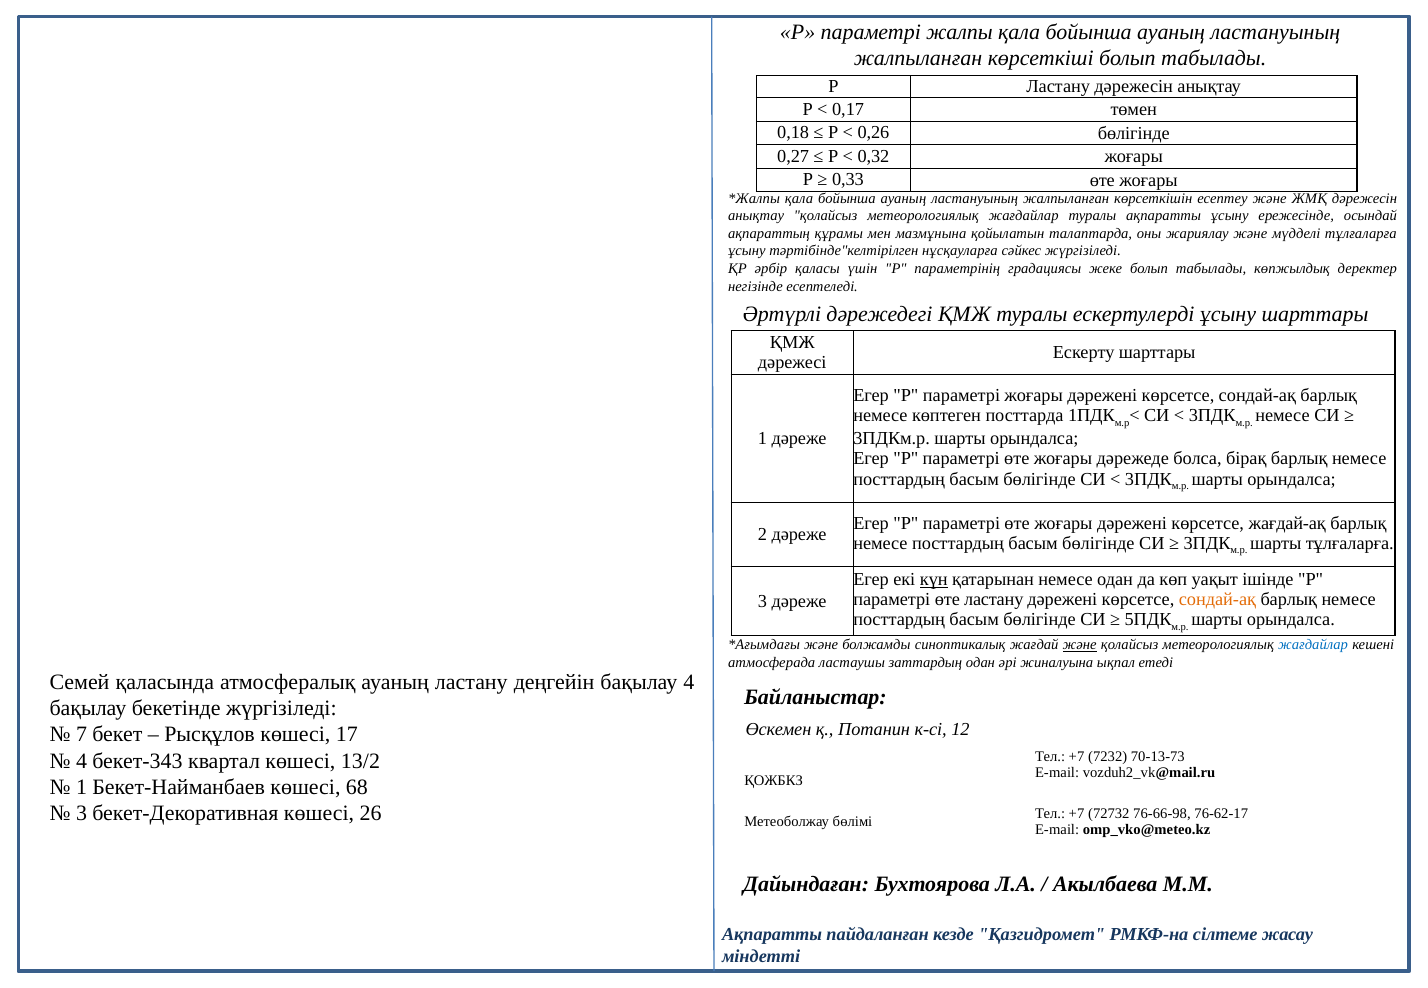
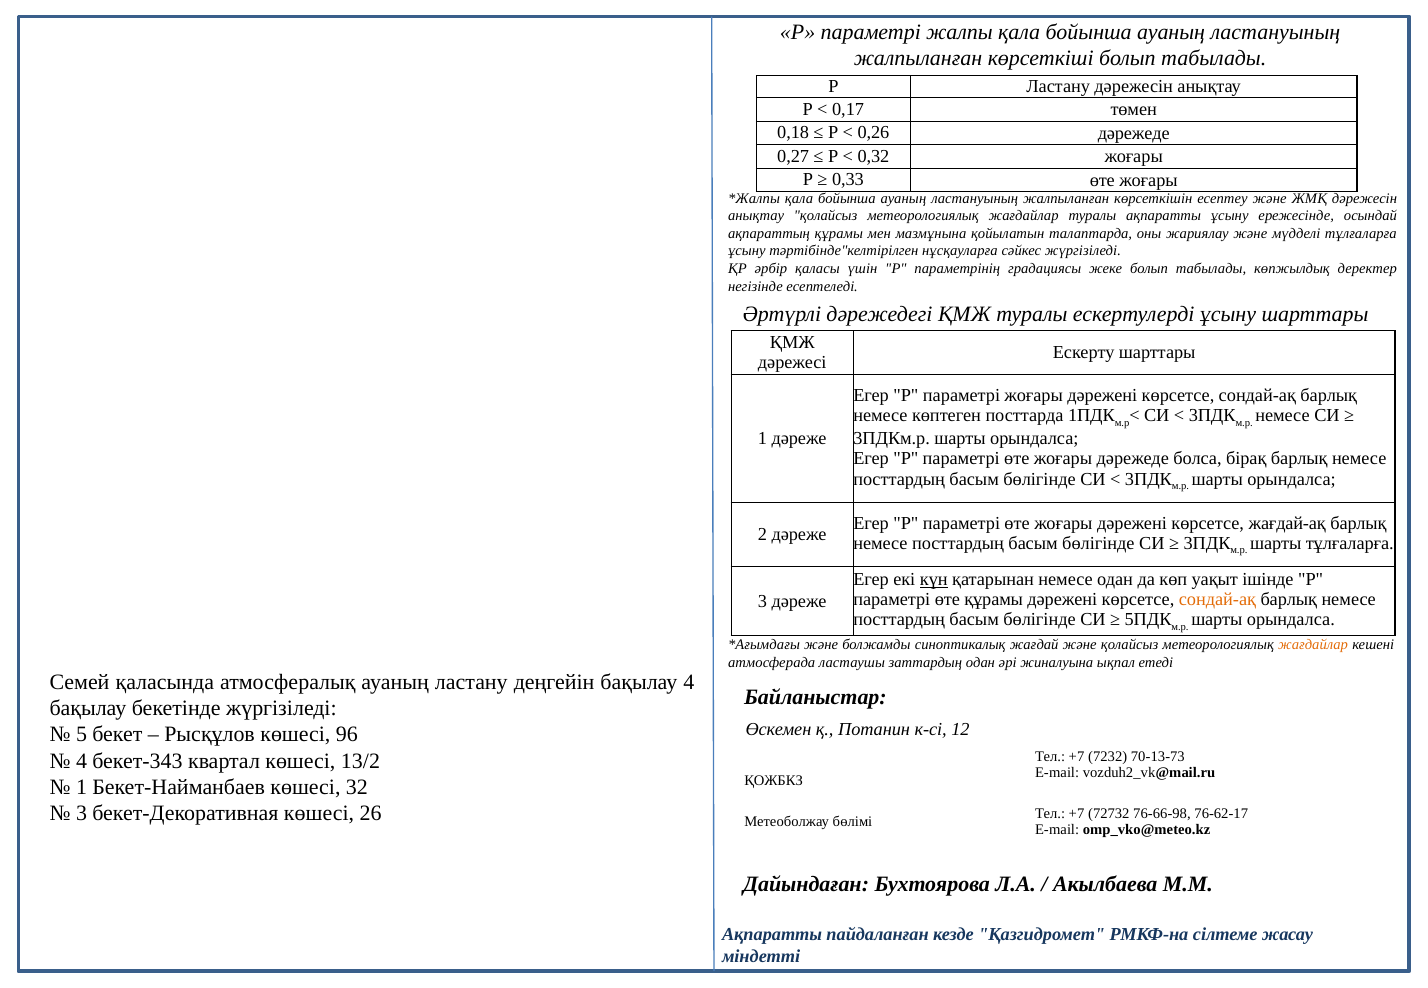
0,26 бөлігінде: бөлігінде -> дәрежеде (1134, 133)
өте ластану: ластану -> құрамы (994, 600)
және underline: present -> none (1080, 645)
жағдайлар colour: blue -> orange (1313, 645)
7: 7 -> 5 (82, 735)
17: 17 -> 96 (347, 735)
68: 68 -> 32 (357, 788)
